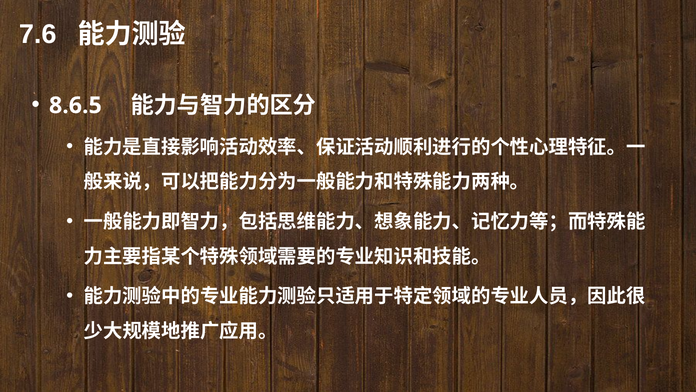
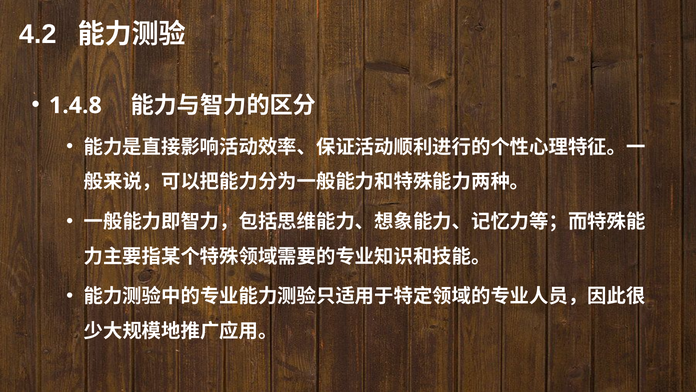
7.6: 7.6 -> 4.2 (38, 34)
8.6.5: 8.6.5 -> 1.4.8 (75, 105)
